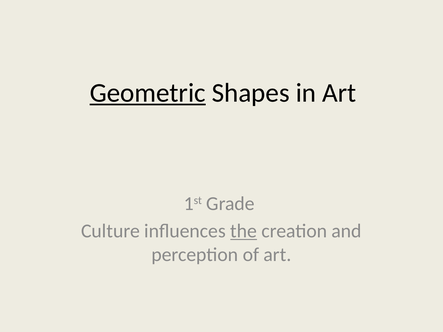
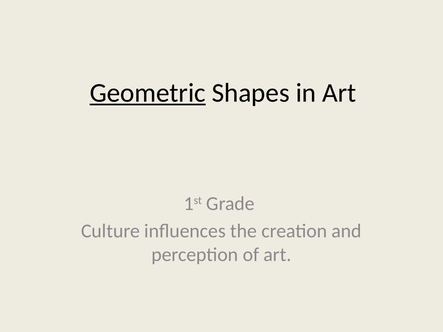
the underline: present -> none (244, 231)
